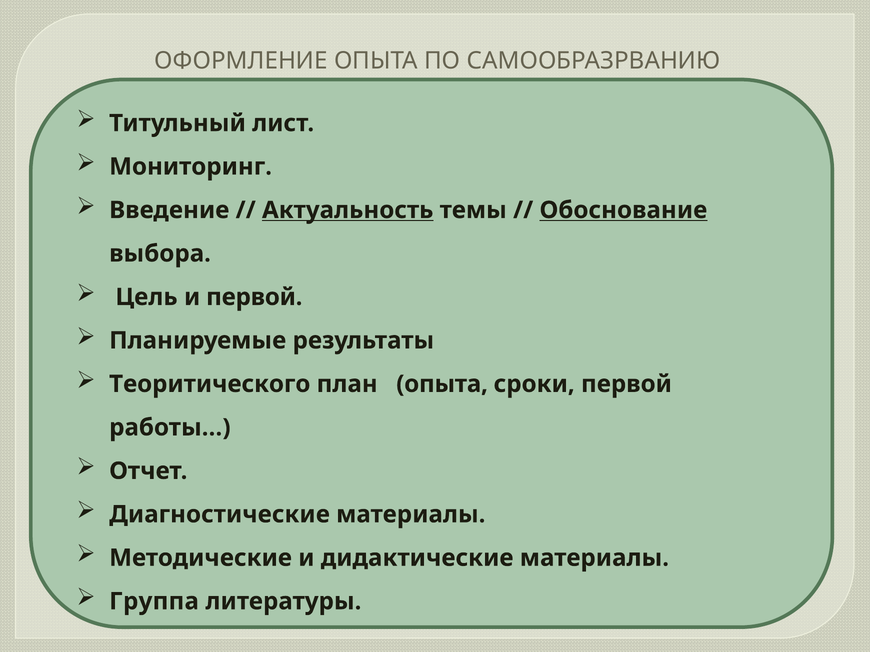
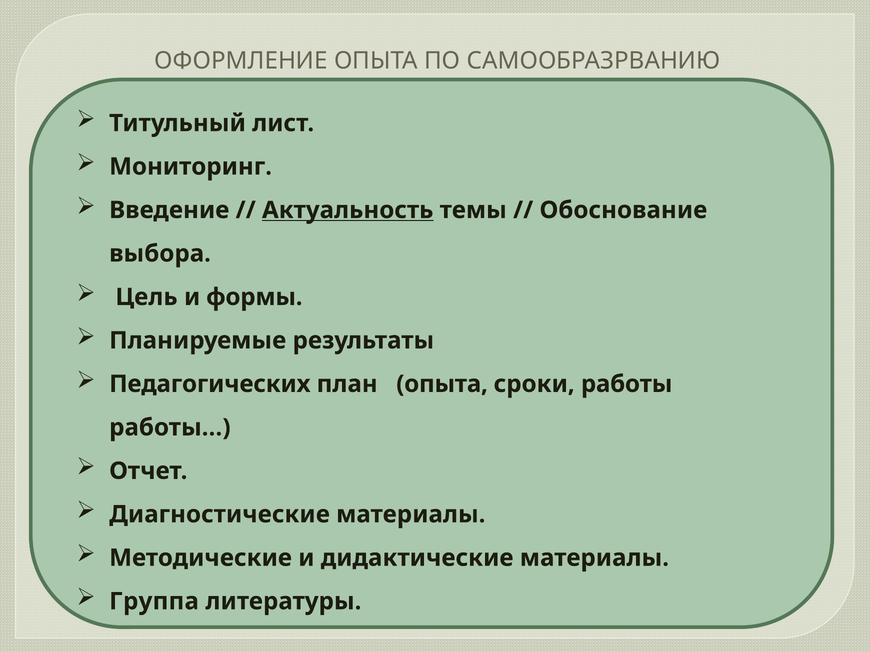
Обоснование underline: present -> none (623, 210)
и первой: первой -> формы (254, 297)
Теоритического: Теоритического -> Педагогических (210, 384)
сроки первой: первой -> работы (627, 384)
